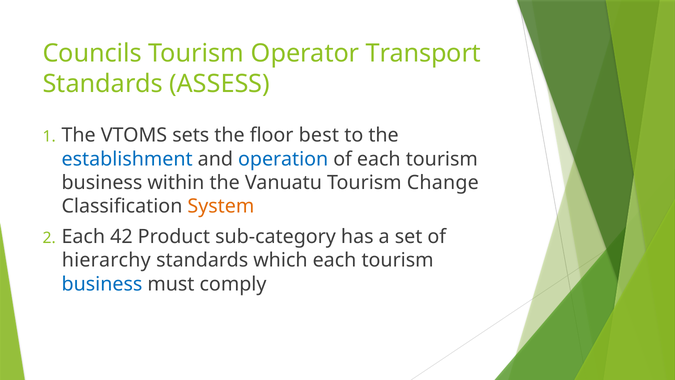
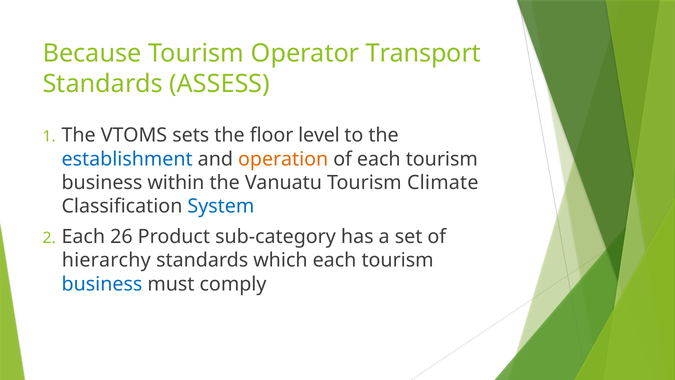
Councils: Councils -> Because (92, 53)
best: best -> level (319, 135)
operation colour: blue -> orange (283, 159)
Change: Change -> Climate (443, 182)
System colour: orange -> blue (221, 206)
42: 42 -> 26 (121, 237)
